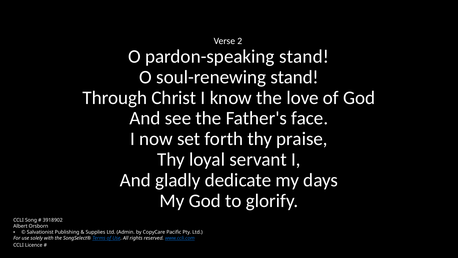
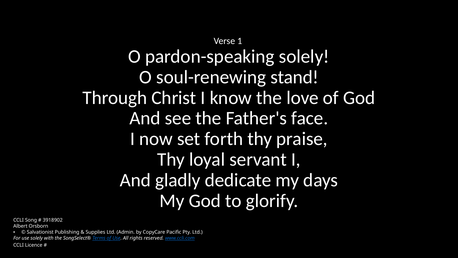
2: 2 -> 1 (240, 41)
pardon-speaking stand: stand -> solely (304, 56)
